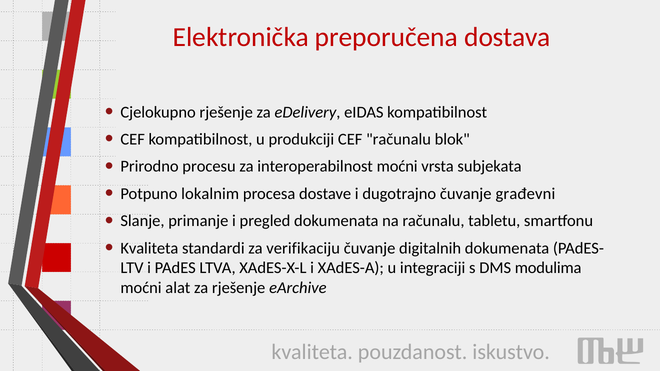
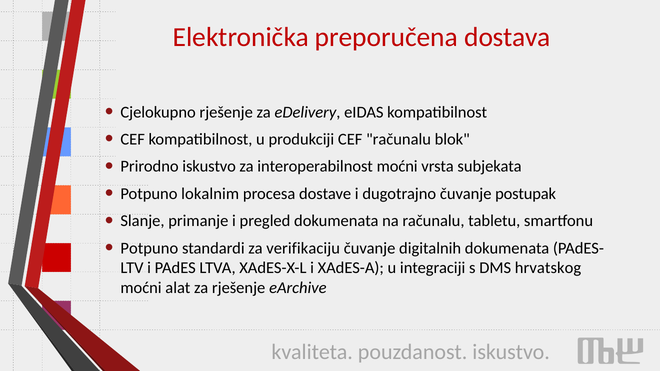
Prirodno procesu: procesu -> iskustvo (209, 167)
građevni: građevni -> postupak (526, 194)
Kvaliteta: Kvaliteta -> Potpuno (149, 248)
modulima: modulima -> hrvatskog (548, 268)
